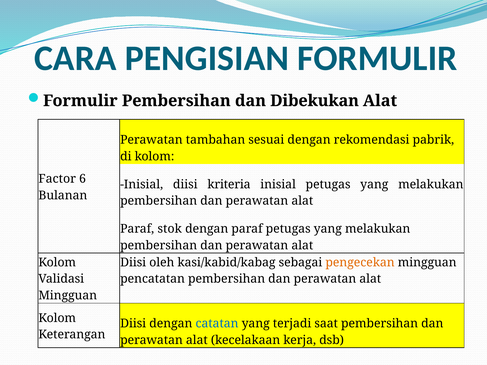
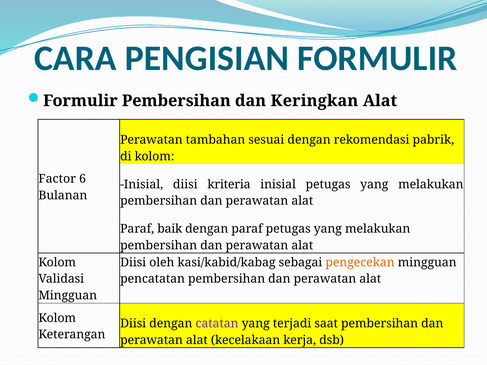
Dibekukan: Dibekukan -> Keringkan (314, 101)
stok: stok -> baik (170, 229)
catatan colour: blue -> purple (217, 324)
